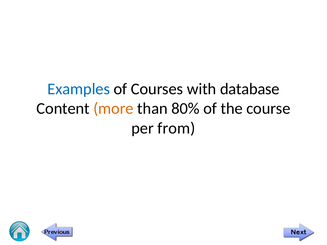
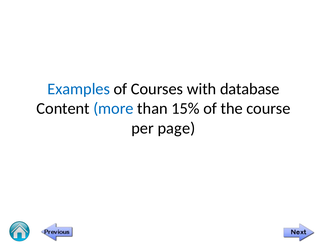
more colour: orange -> blue (113, 109)
80%: 80% -> 15% (185, 109)
from: from -> page (176, 128)
